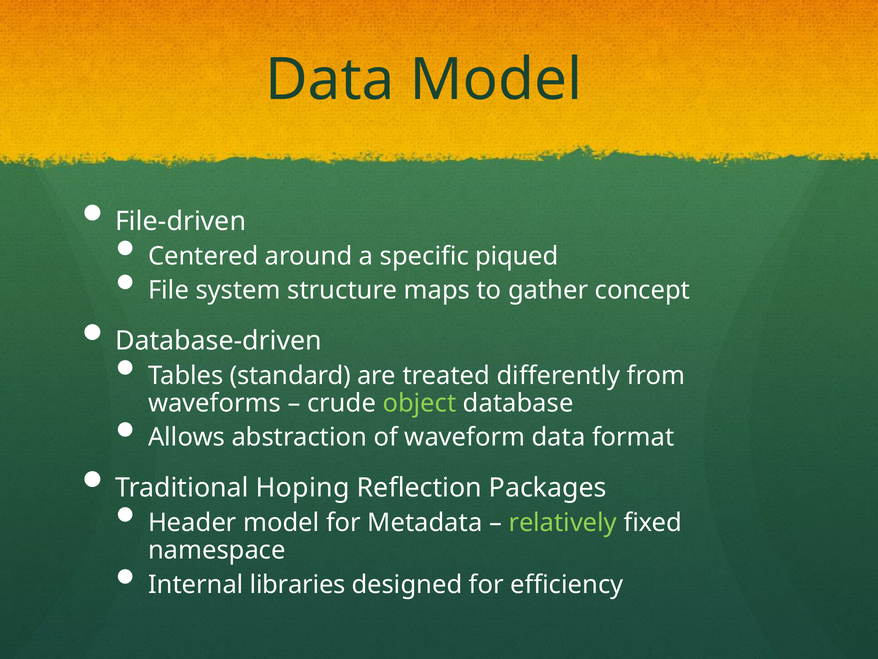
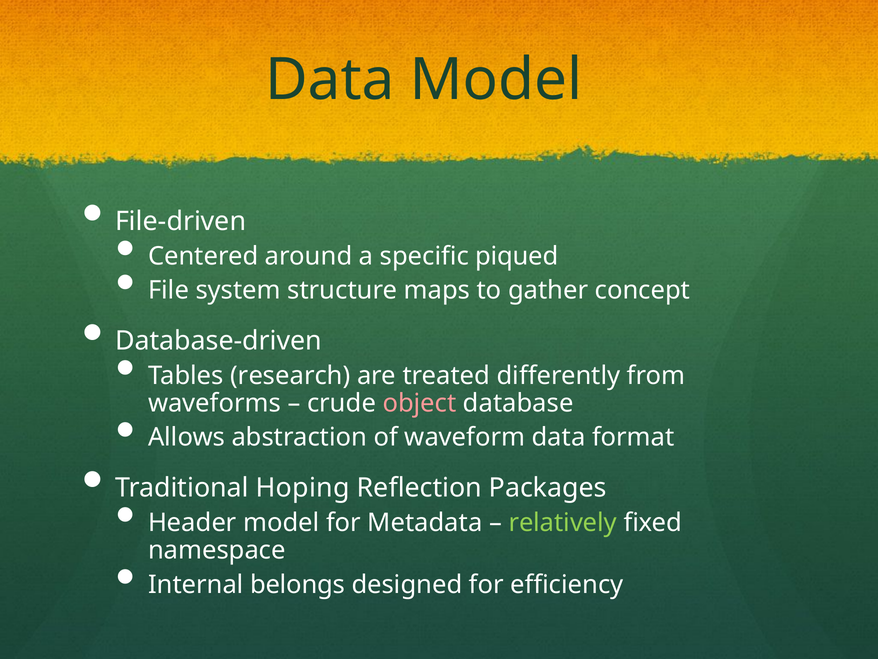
standard: standard -> research (290, 375)
object colour: light green -> pink (419, 403)
libraries: libraries -> belongs (298, 584)
